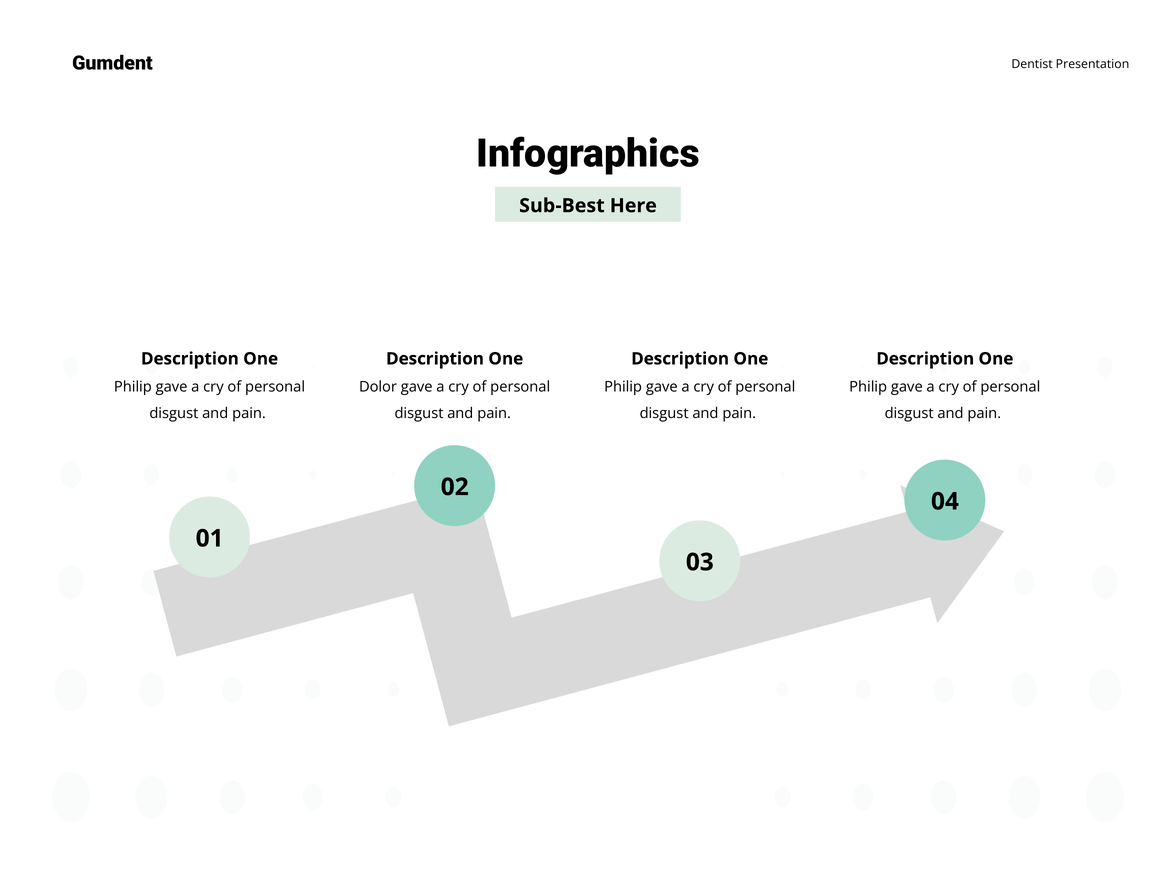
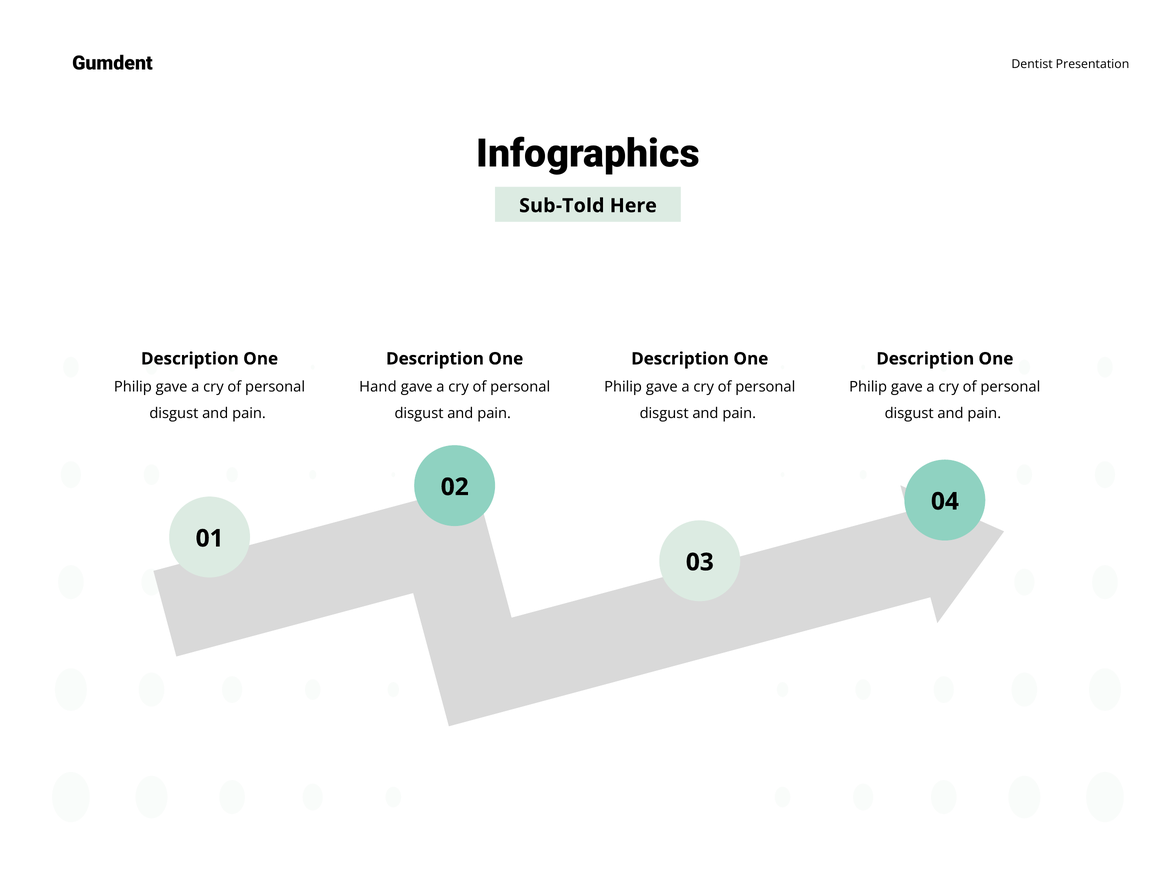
Sub-Best: Sub-Best -> Sub-Told (562, 206)
Dolor: Dolor -> Hand (378, 387)
